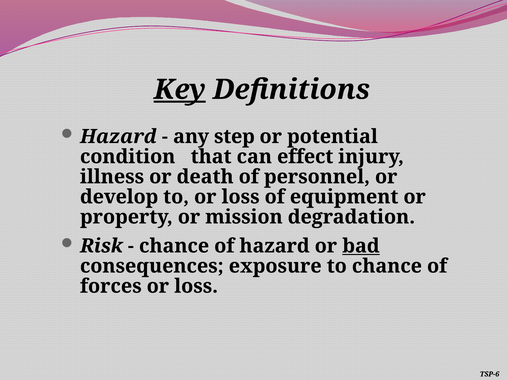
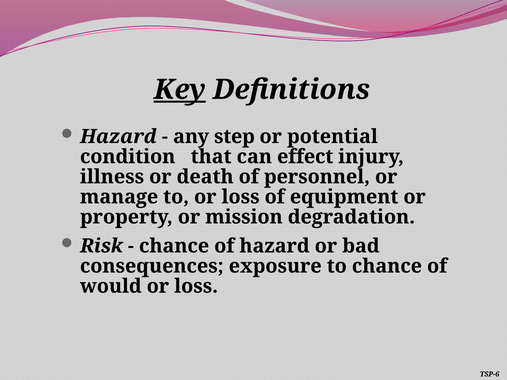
develop: develop -> manage (119, 197)
bad underline: present -> none (361, 246)
forces: forces -> would (111, 286)
